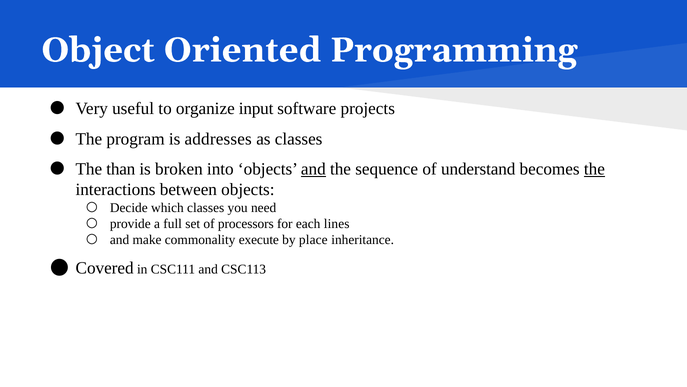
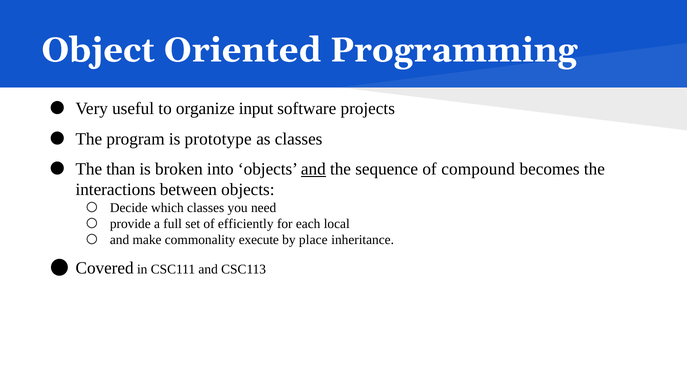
addresses: addresses -> prototype (218, 139)
understand: understand -> compound (478, 169)
the underline: present -> none (594, 169)
processors: processors -> efficiently (246, 224)
lines: lines -> local (337, 224)
